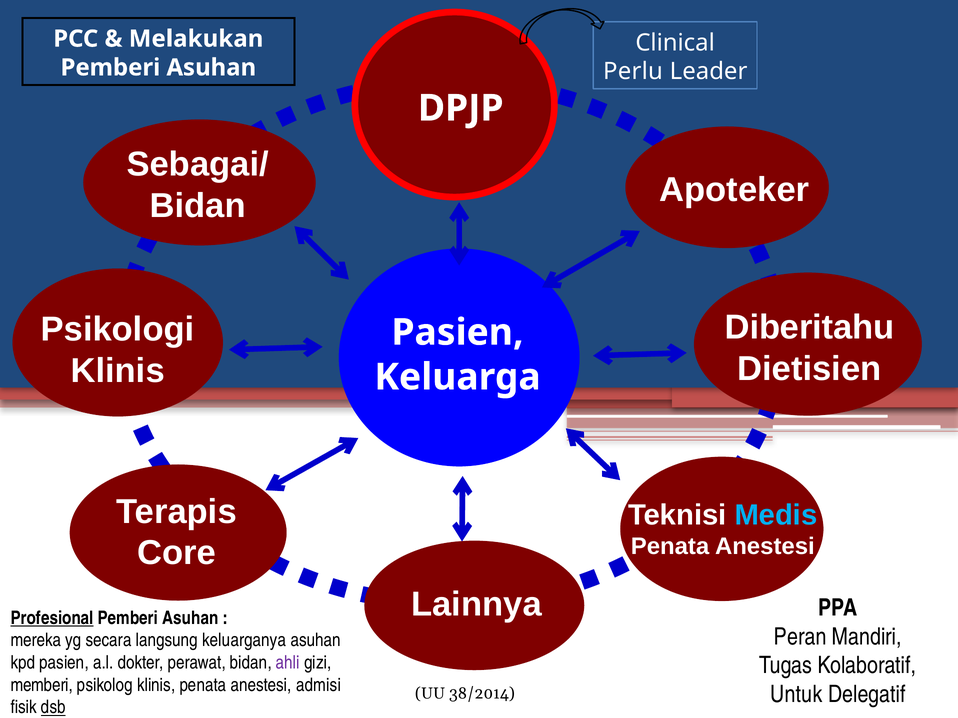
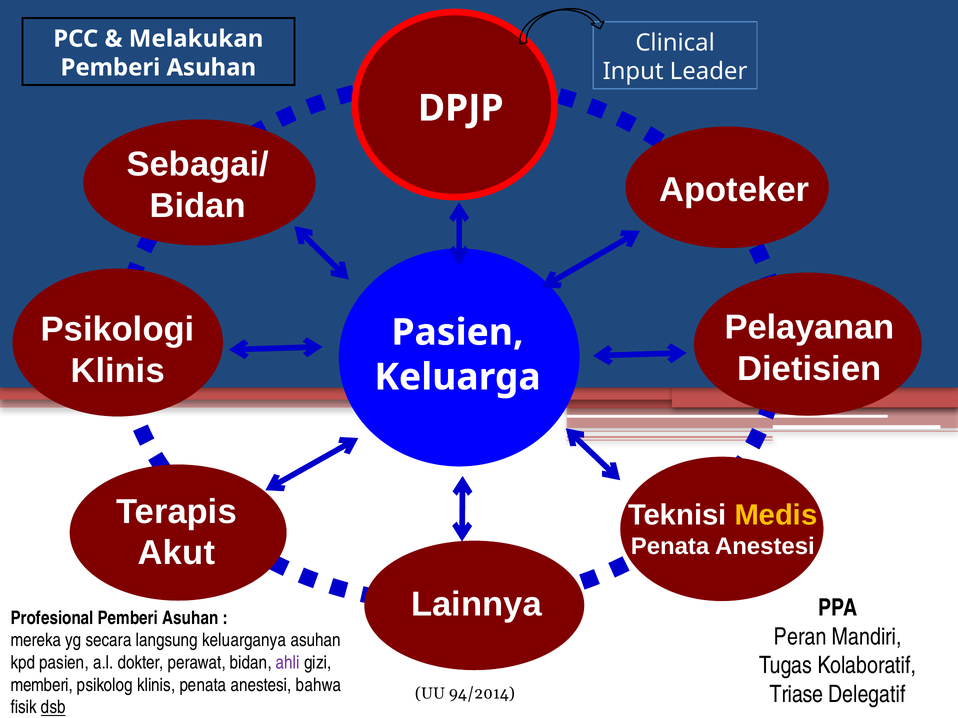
Perlu: Perlu -> Input (633, 71)
Diberitahu: Diberitahu -> Pelayanan (809, 328)
Medis colour: light blue -> yellow (776, 515)
Core: Core -> Akut (176, 553)
Profesional underline: present -> none (52, 618)
admisi: admisi -> bahwa (319, 685)
Untuk: Untuk -> Triase (797, 695)
38/2014: 38/2014 -> 94/2014 (482, 694)
